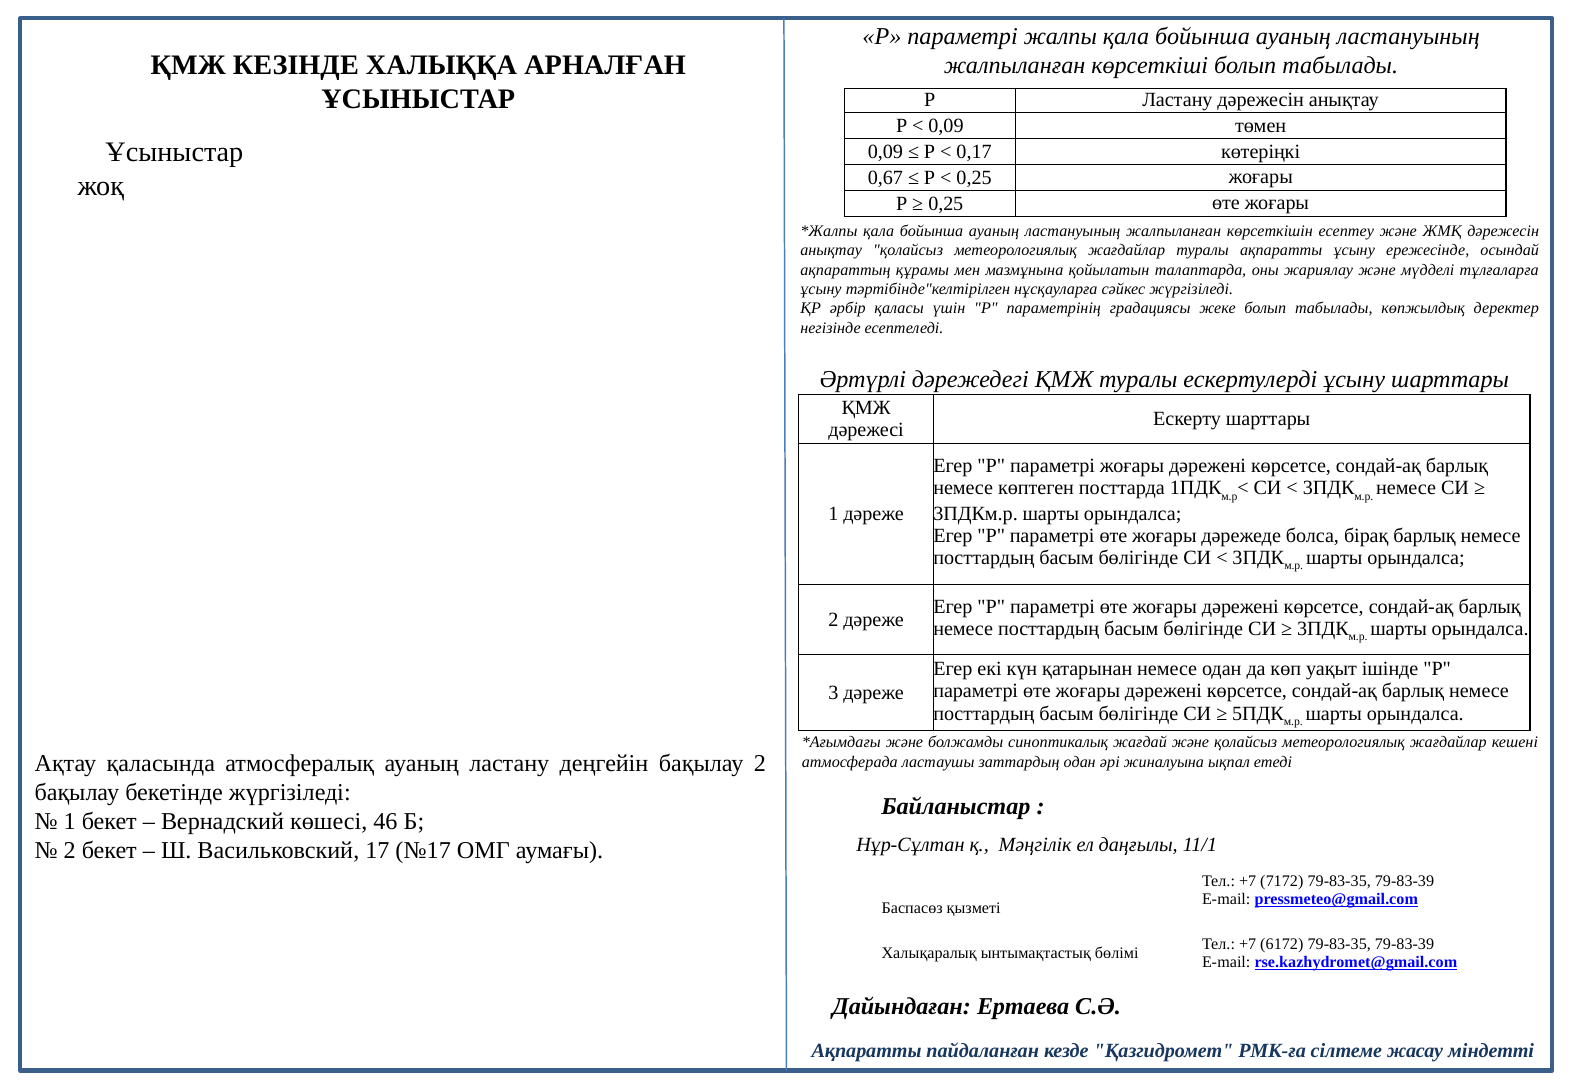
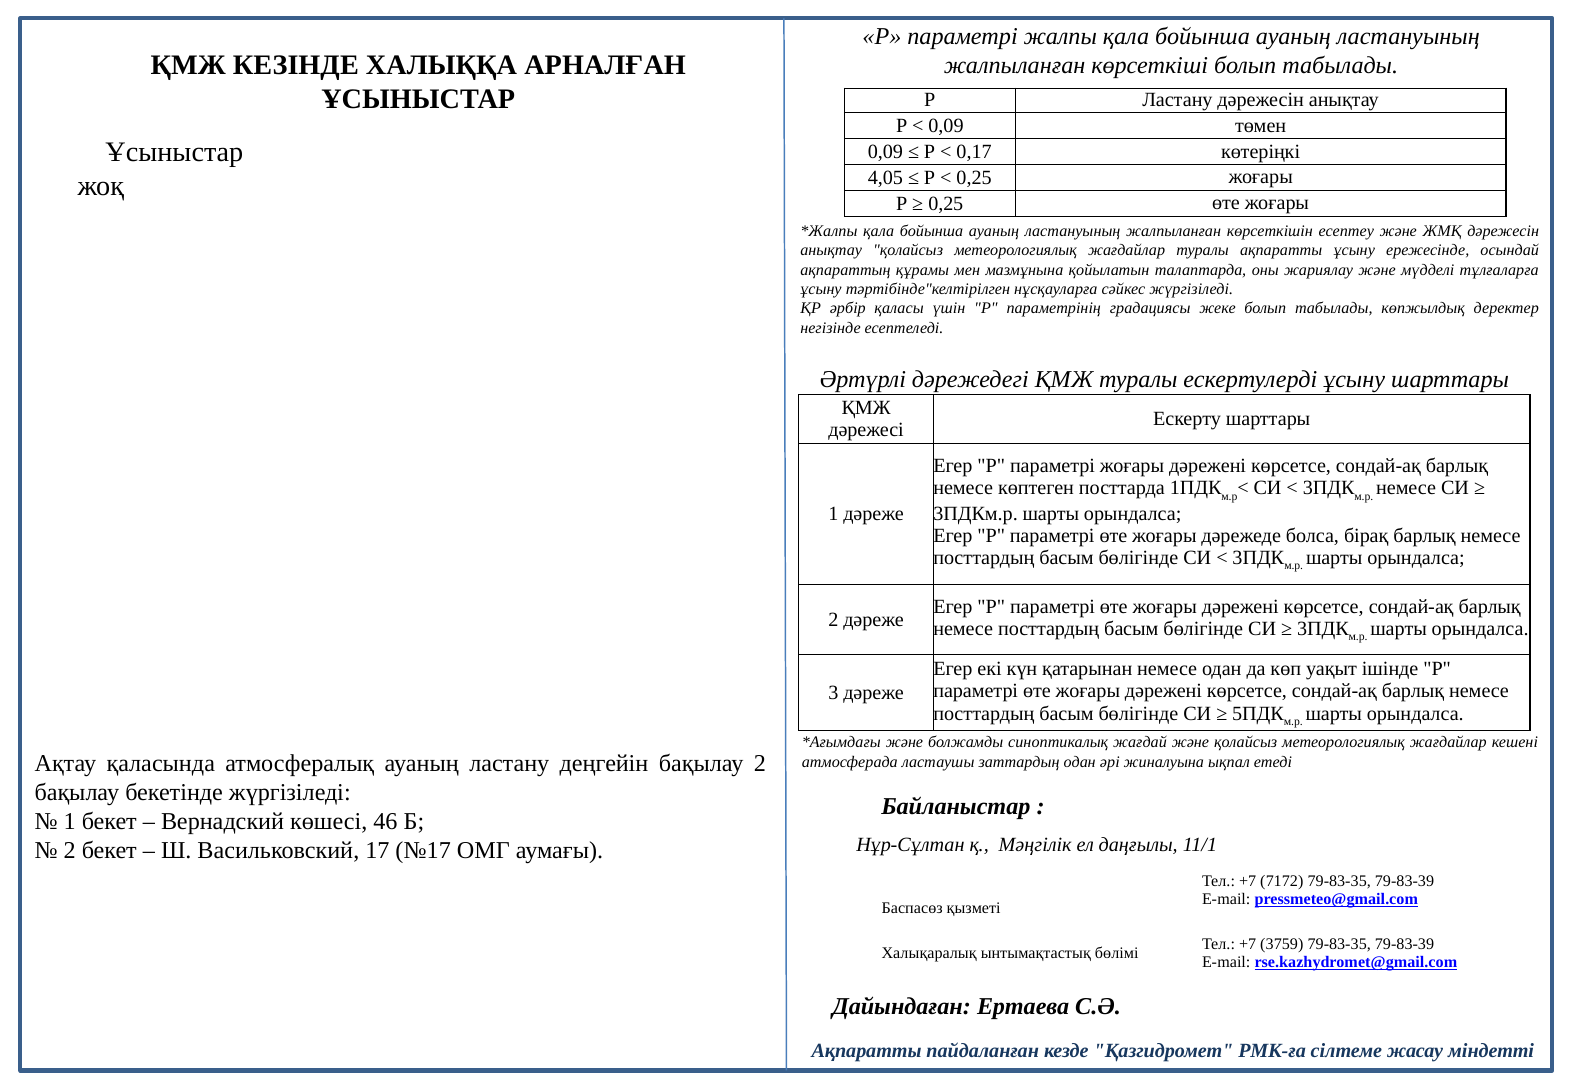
0,67: 0,67 -> 4,05 (885, 178)
6172: 6172 -> 3759 (1282, 944)
